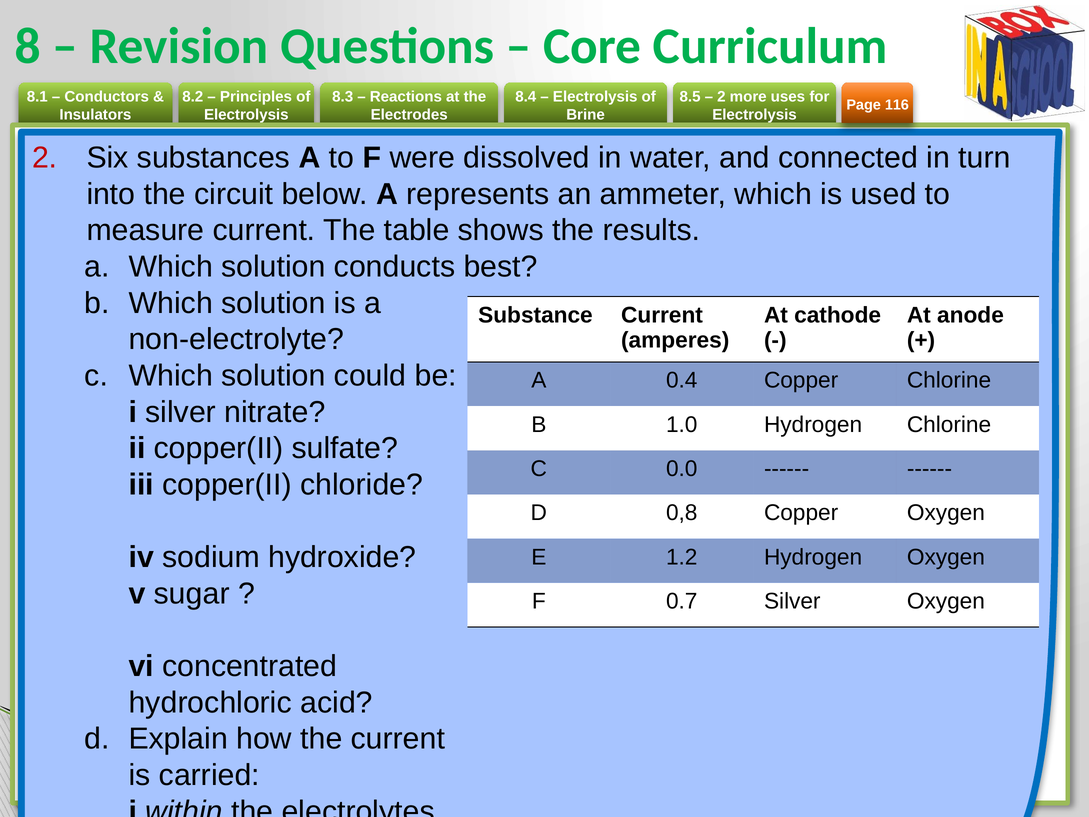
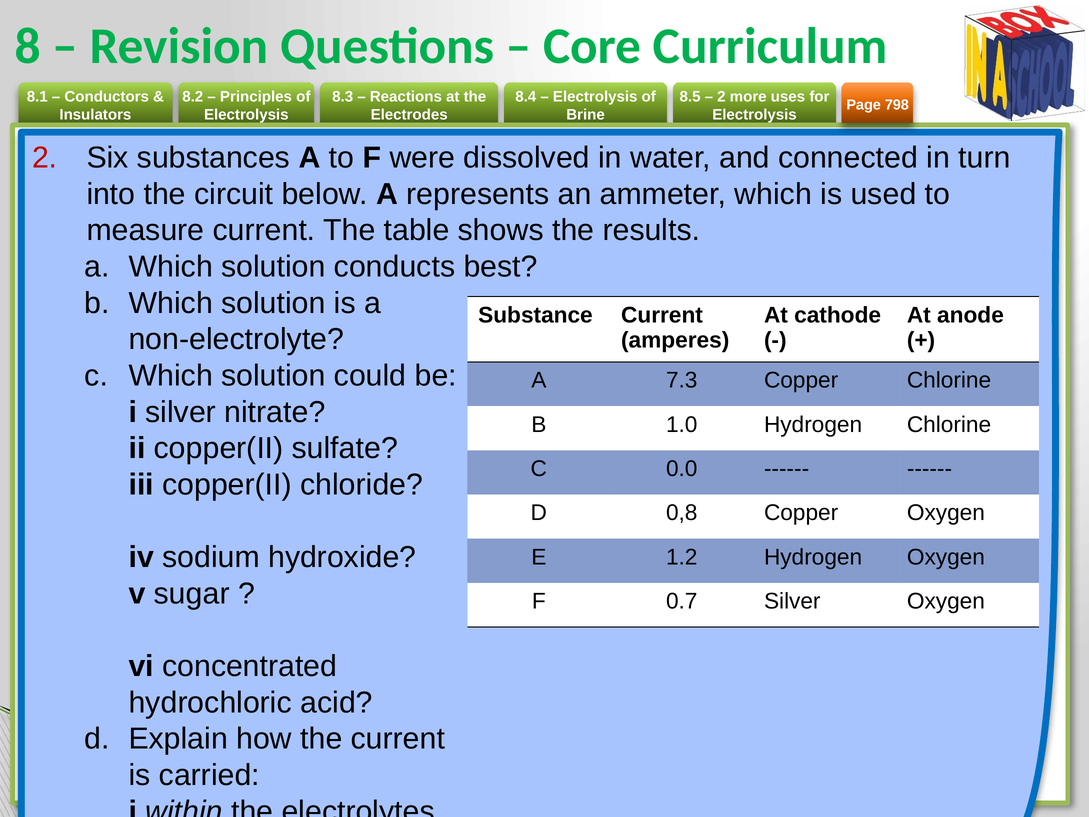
116: 116 -> 798 (897, 105)
0.4: 0.4 -> 7.3 (682, 380)
